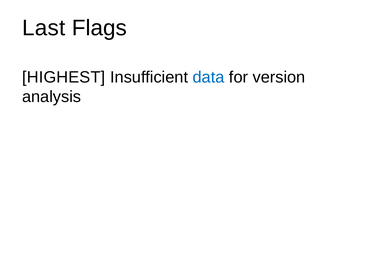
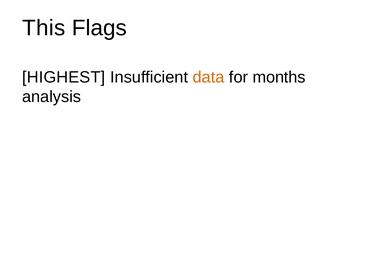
Last: Last -> This (44, 28)
data colour: blue -> orange (209, 77)
version: version -> months (279, 77)
